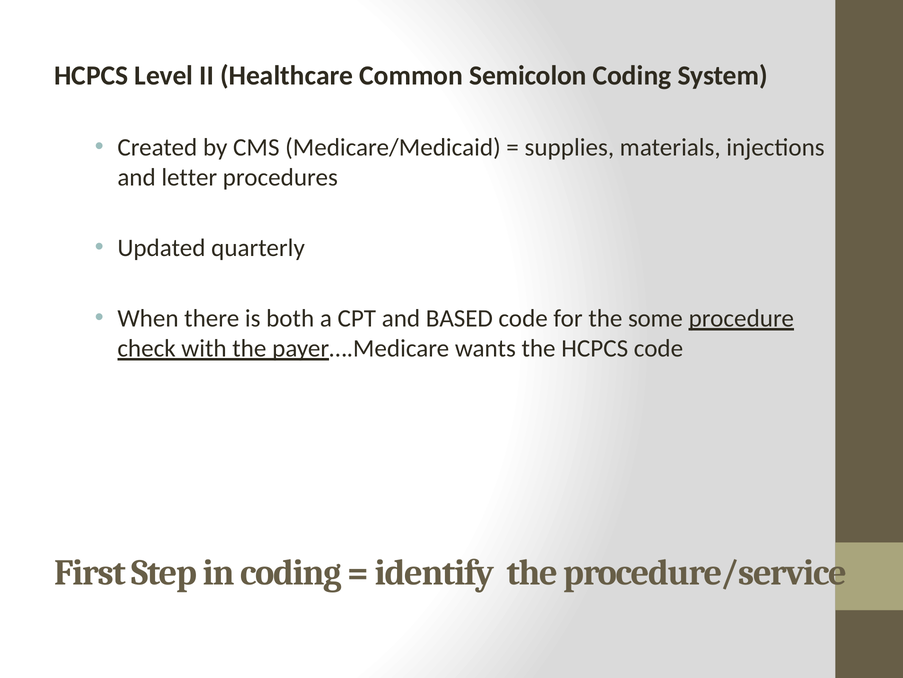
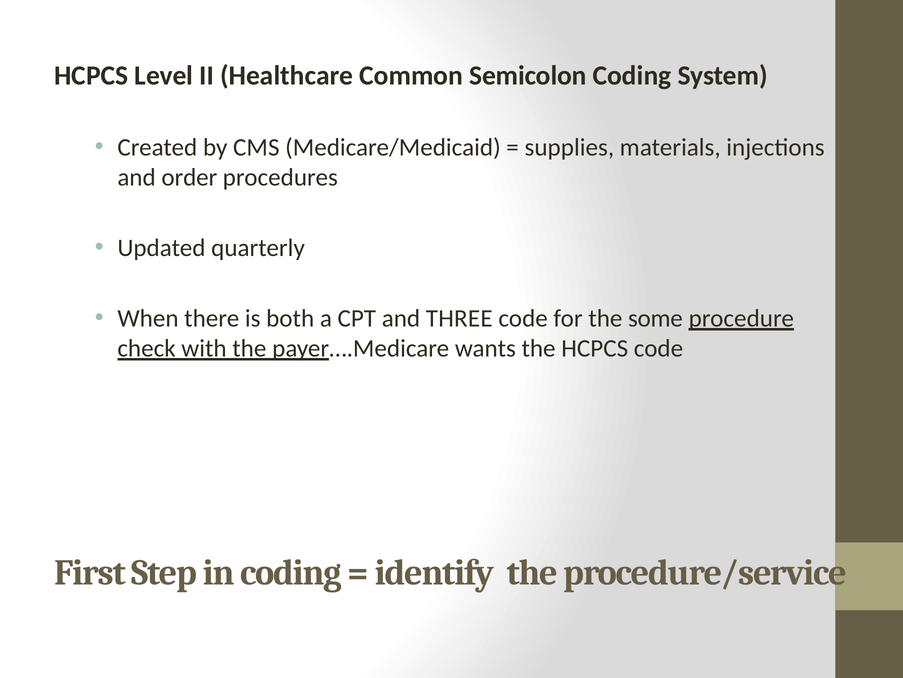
letter: letter -> order (189, 177)
BASED: BASED -> THREE (459, 318)
